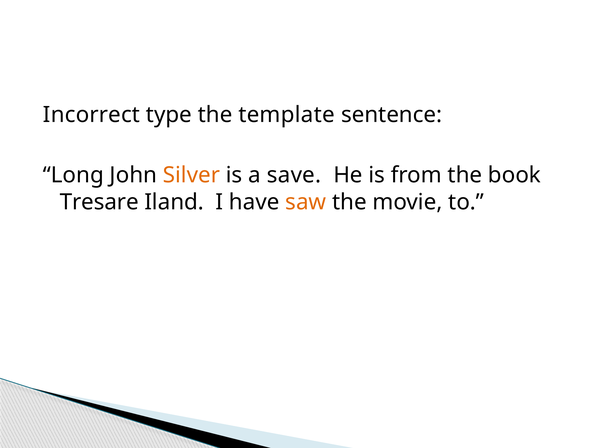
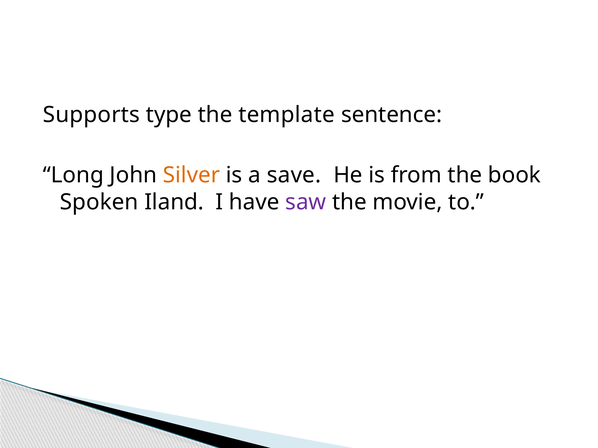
Incorrect: Incorrect -> Supports (91, 115)
Tresare: Tresare -> Spoken (99, 202)
saw colour: orange -> purple (306, 202)
